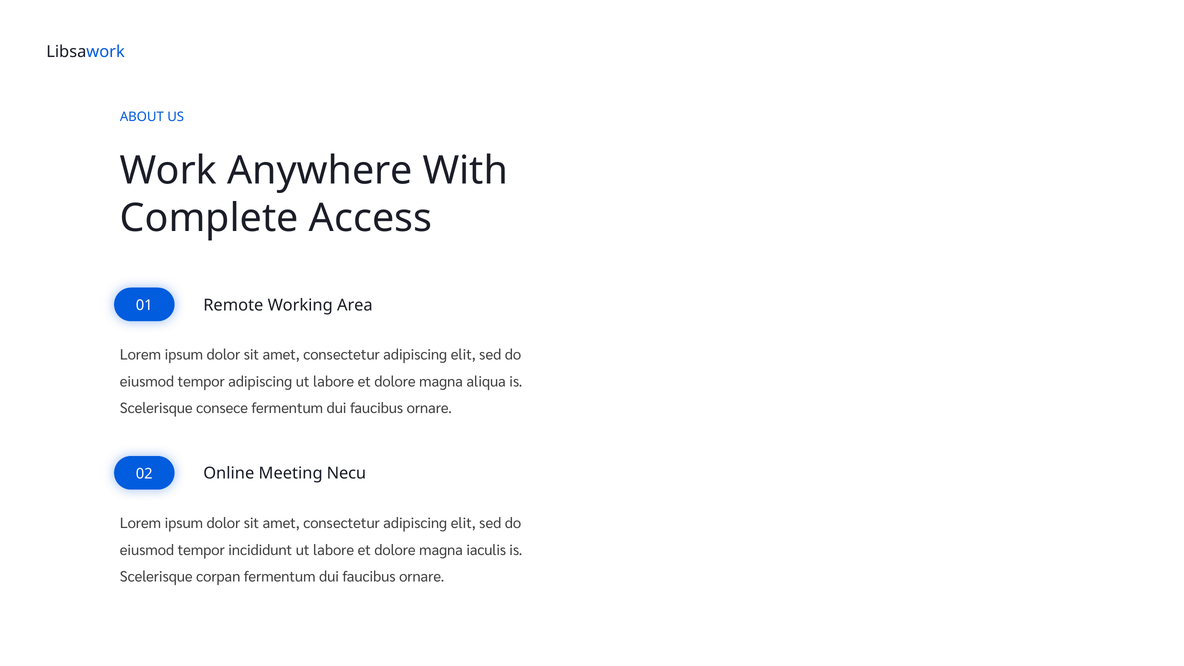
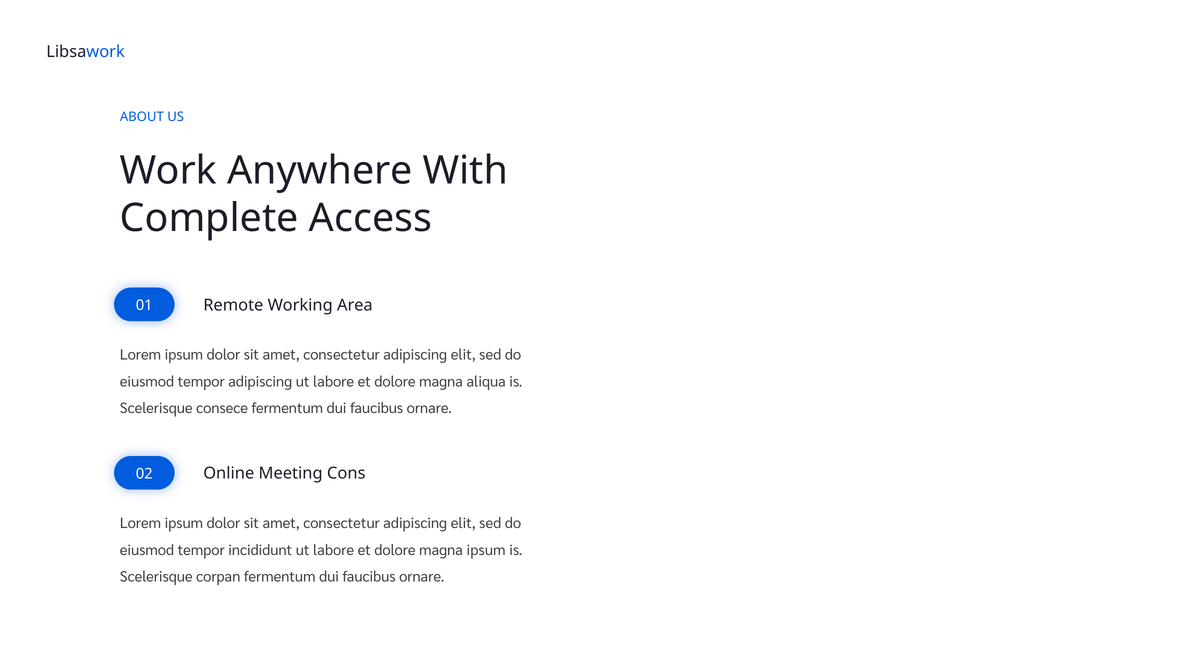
Necu: Necu -> Cons (346, 473)
magna iaculis: iaculis -> ipsum (486, 550)
